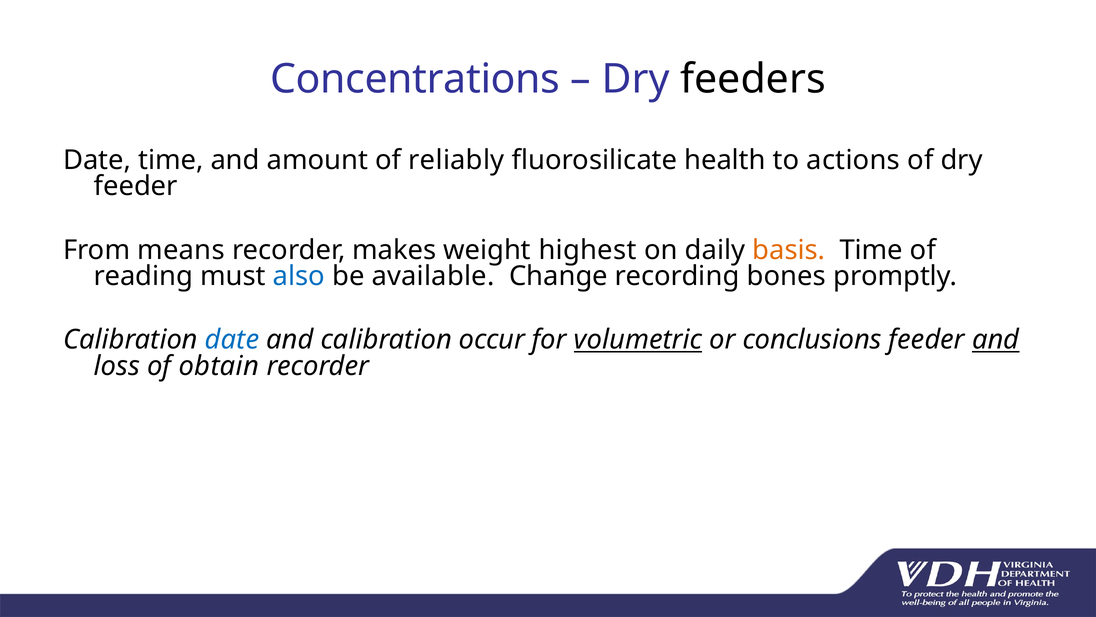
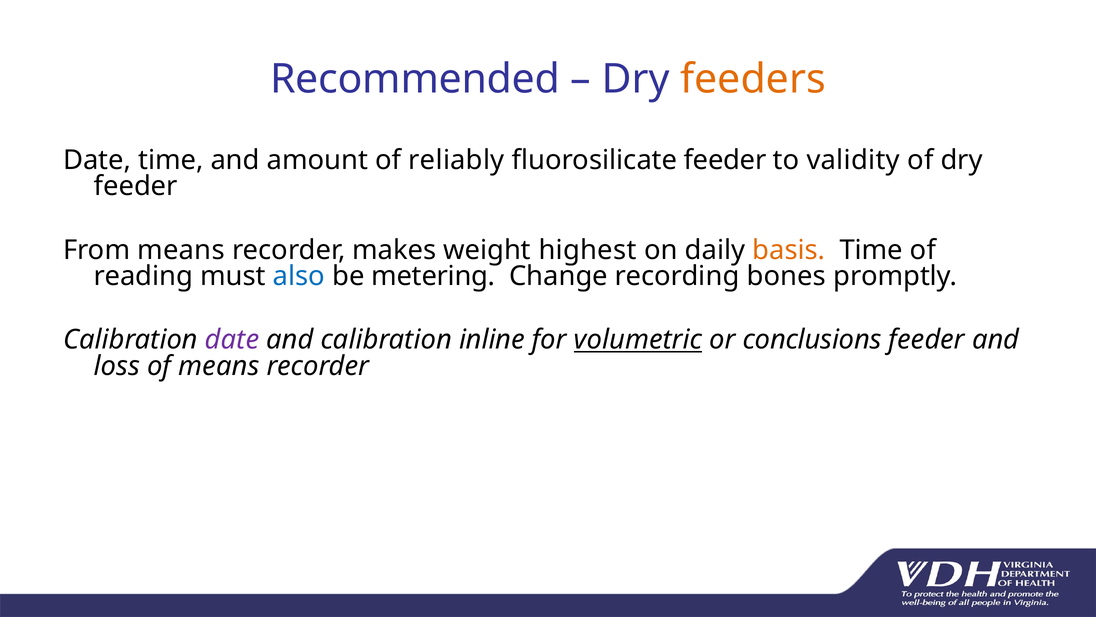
Concentrations: Concentrations -> Recommended (415, 79)
feeders colour: black -> orange (753, 79)
fluorosilicate health: health -> feeder (725, 160)
actions: actions -> validity (853, 160)
available: available -> metering (433, 276)
date colour: blue -> purple (232, 340)
occur: occur -> inline (492, 340)
and underline: present -> none (996, 340)
of obtain: obtain -> means (219, 366)
